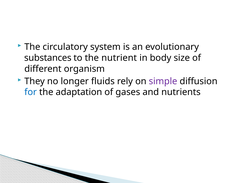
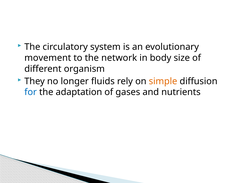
substances: substances -> movement (48, 58)
nutrient: nutrient -> network (119, 58)
simple colour: purple -> orange (163, 81)
